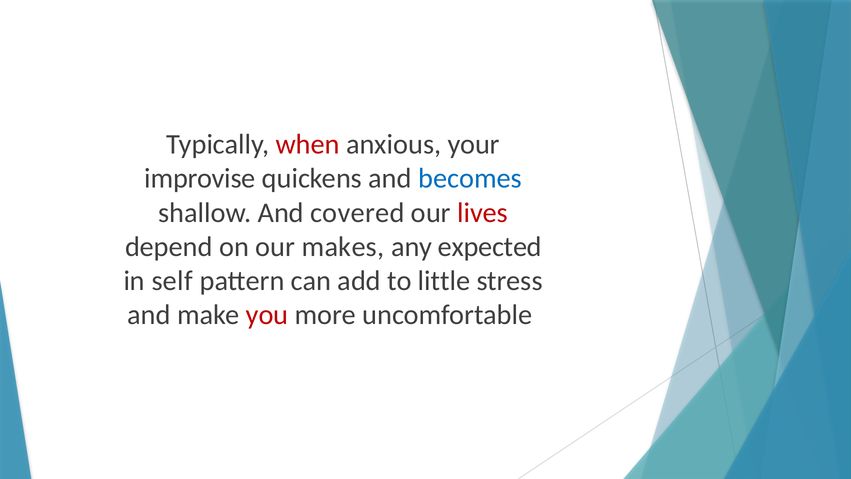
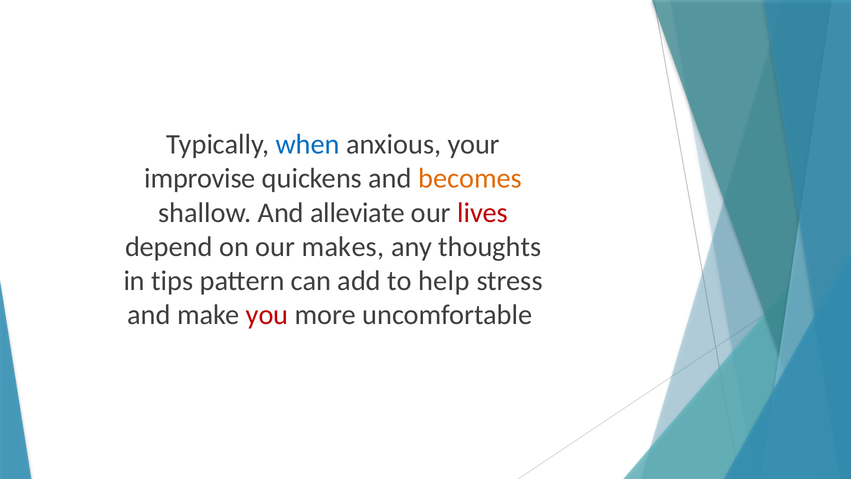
when colour: red -> blue (308, 144)
becomes colour: blue -> orange (470, 178)
covered: covered -> alleviate (358, 212)
expected: expected -> thoughts (490, 247)
self: self -> tips (172, 281)
little: little -> help (444, 281)
